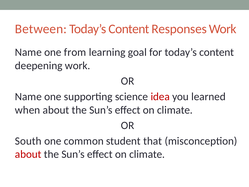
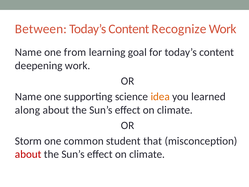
Responses: Responses -> Recognize (179, 29)
idea colour: red -> orange (160, 97)
when: when -> along (28, 110)
South: South -> Storm (28, 141)
